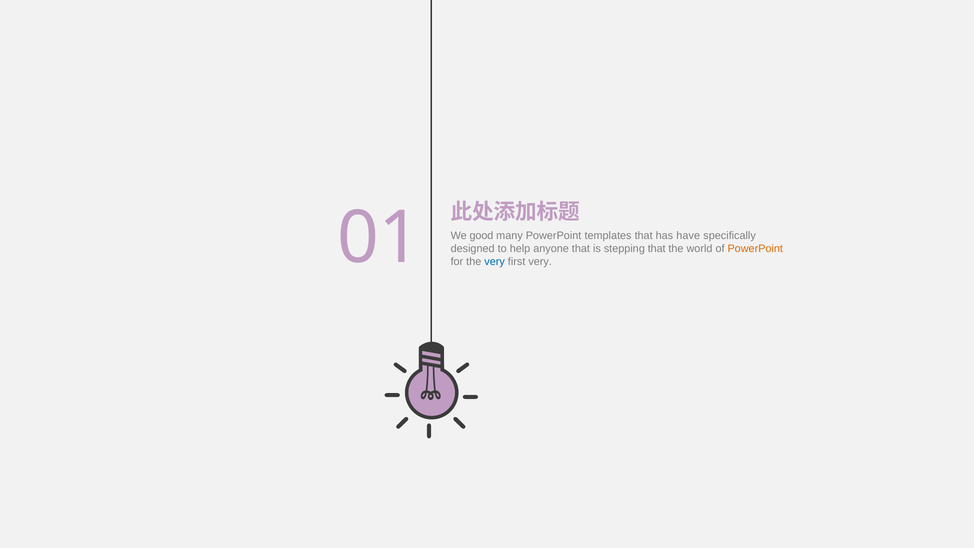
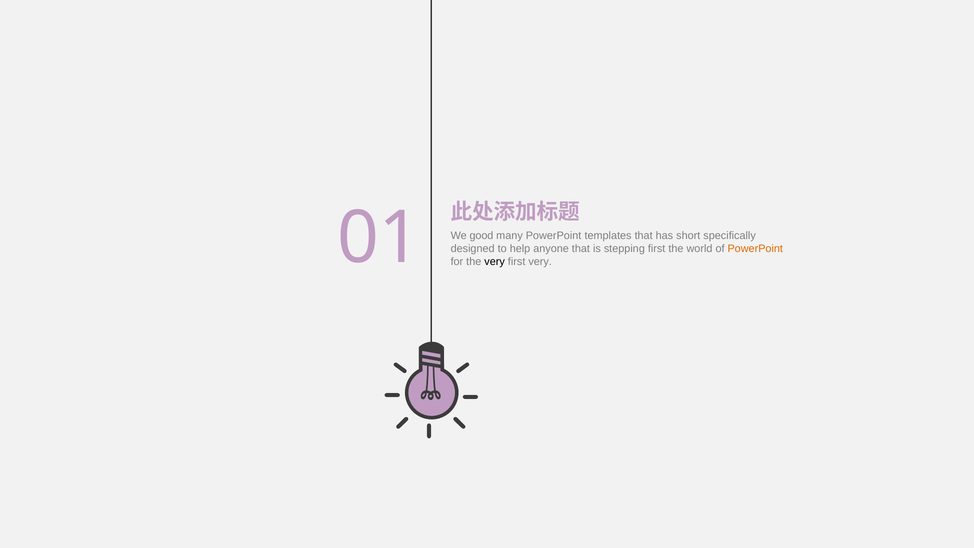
have: have -> short (688, 235)
stepping that: that -> first (657, 248)
very colour: blue -> black (495, 261)
